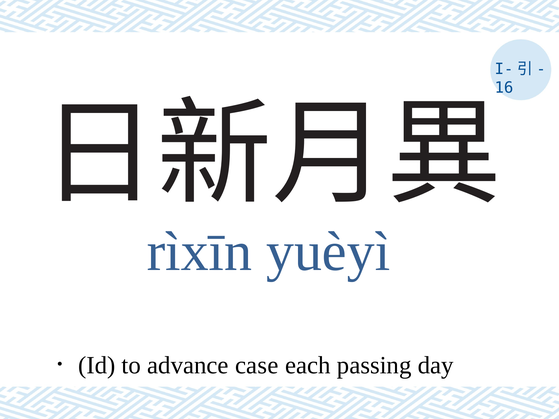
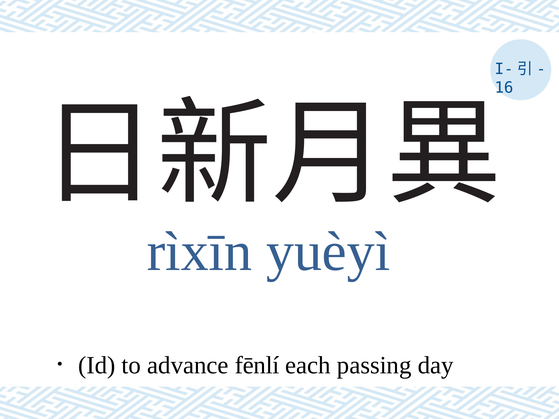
case: case -> fēnlí (257, 365)
